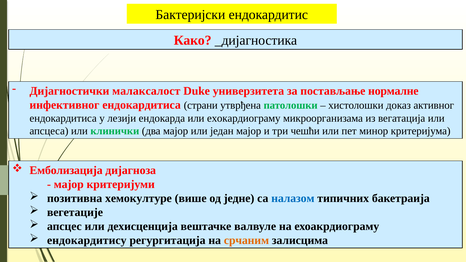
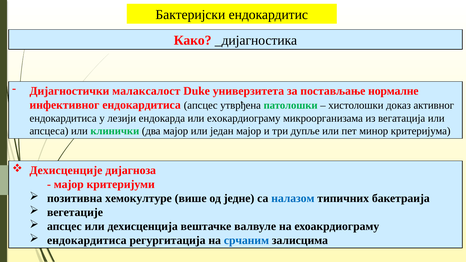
ендокардитиса страни: страни -> апсцес (201, 105)
чешћи: чешћи -> дупље (305, 131)
Емболизација: Емболизација -> Дехисценције (66, 170)
ендокардитису: ендокардитису -> ендокардитиса (87, 240)
срчаним colour: orange -> blue (246, 240)
